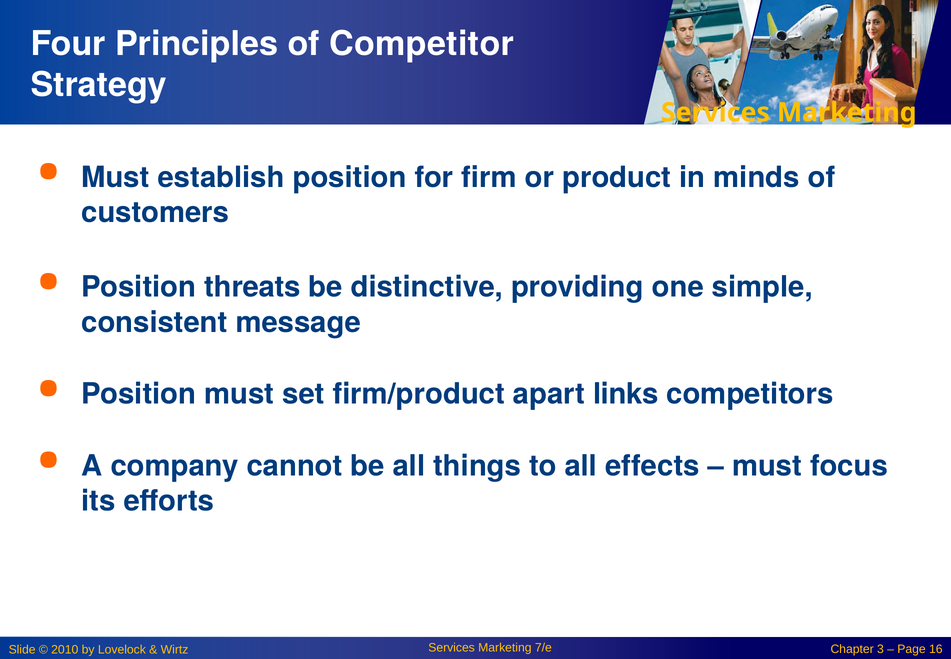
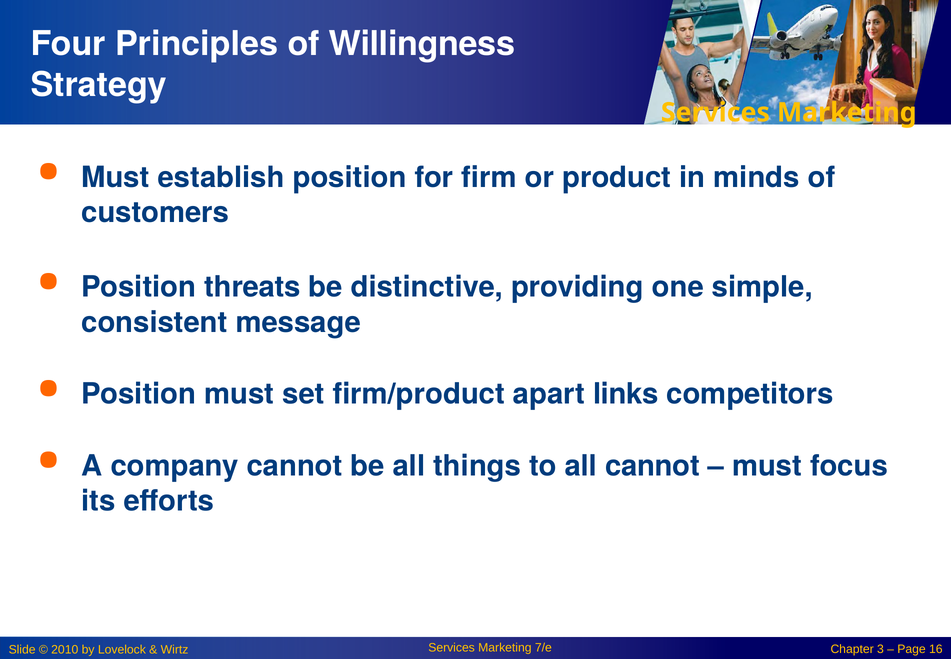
Competitor: Competitor -> Willingness (422, 44)
all effects: effects -> cannot (653, 466)
